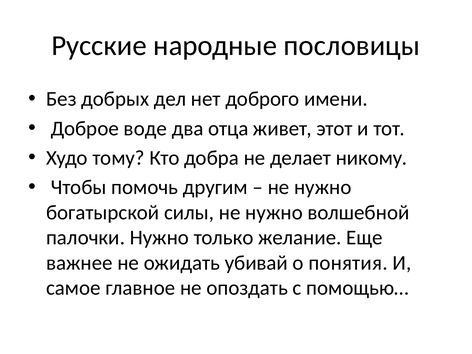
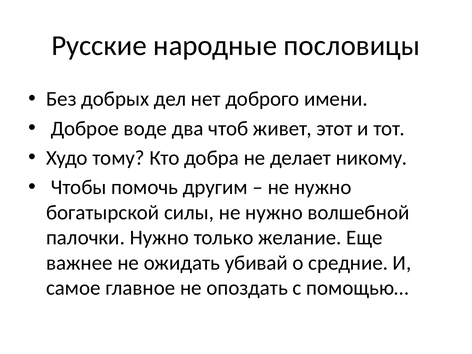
отца: отца -> чтоб (228, 128)
понятия: понятия -> средние (348, 263)
